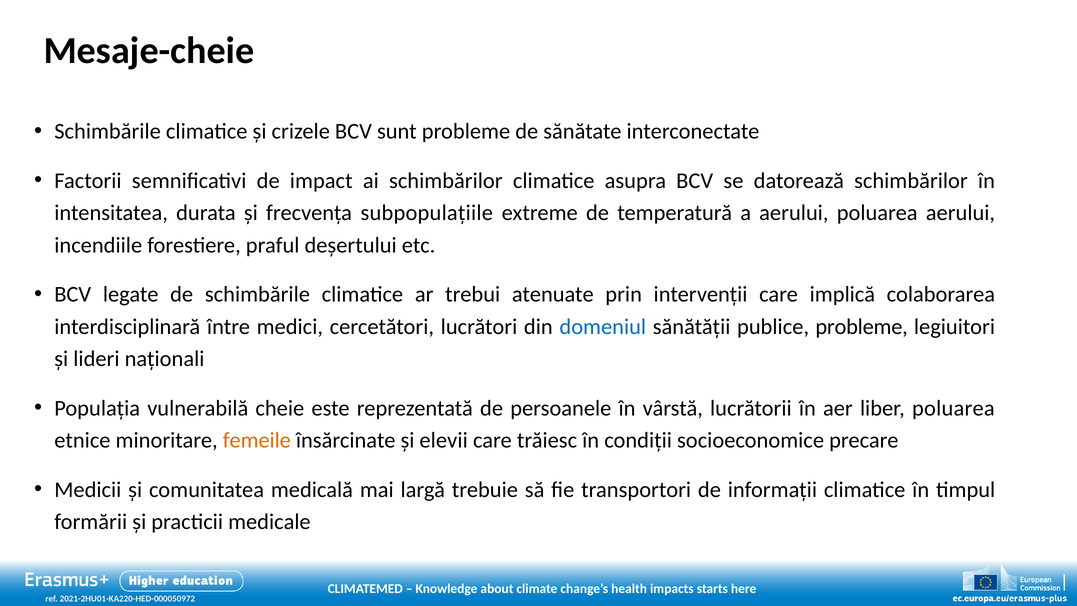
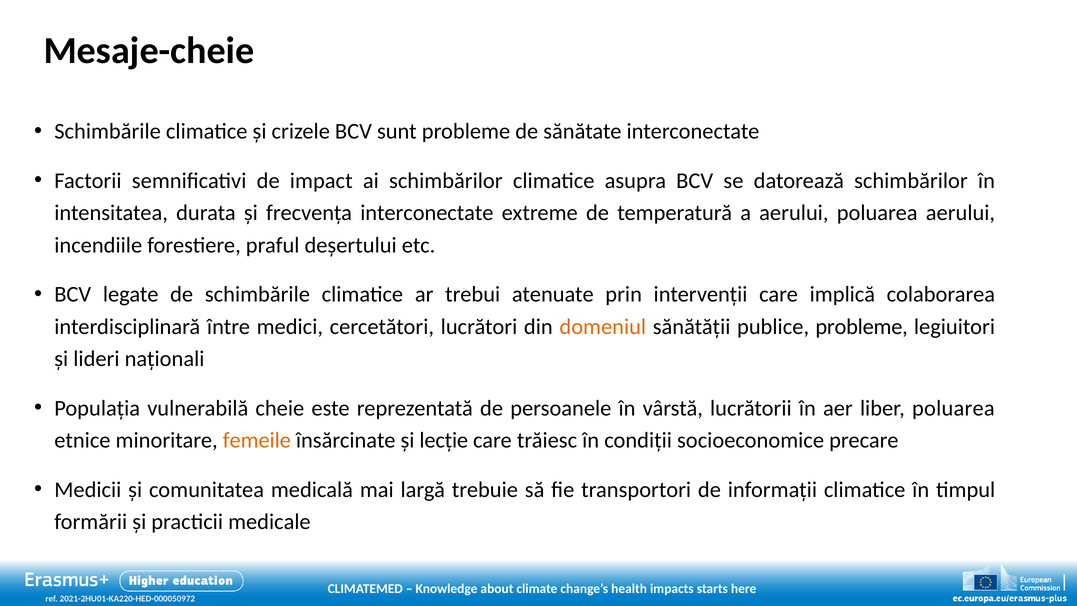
frecvența subpopulațiile: subpopulațiile -> interconectate (427, 213)
domeniul colour: blue -> orange (603, 327)
elevii: elevii -> lecție (444, 440)
